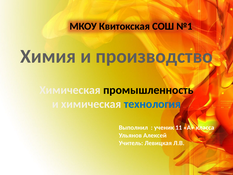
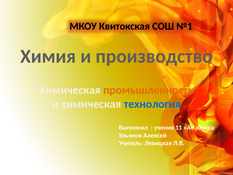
промышленность colour: black -> orange (148, 90)
